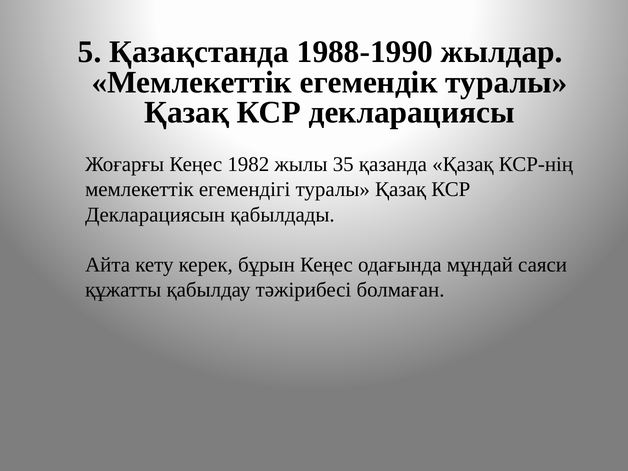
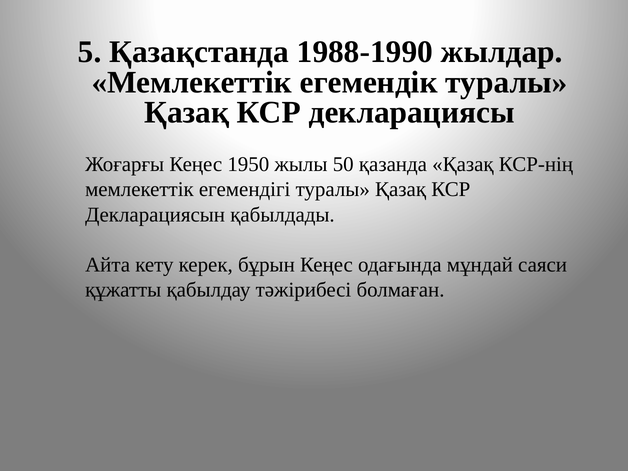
1982: 1982 -> 1950 (248, 164)
35: 35 -> 50 (343, 164)
